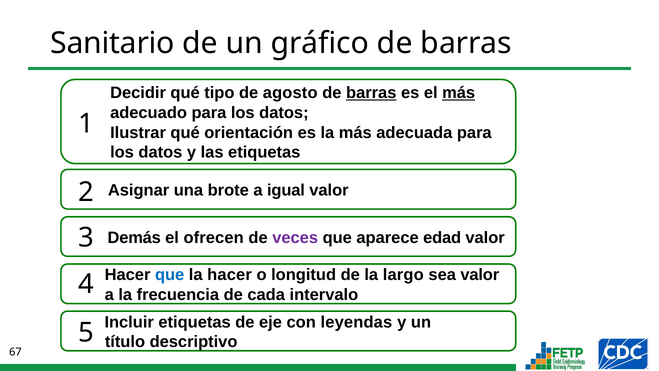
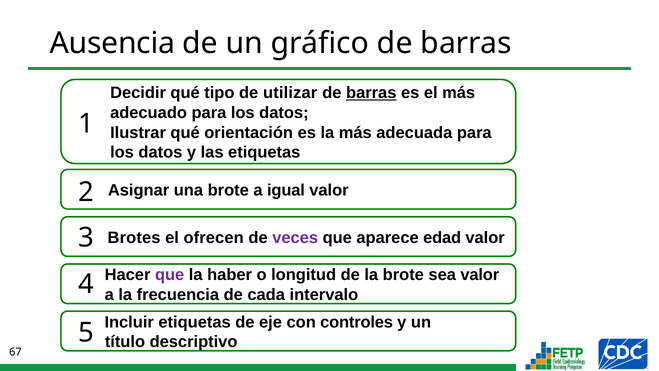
Sanitario: Sanitario -> Ausencia (112, 43)
agosto: agosto -> utilizar (290, 93)
más underline: present -> none (459, 93)
Demás: Demás -> Brotes (134, 237)
que colour: blue -> purple (170, 275)
la hacer: hacer -> haber (230, 275)
la largo: largo -> brote (403, 275)
leyendas: leyendas -> controles (357, 322)
